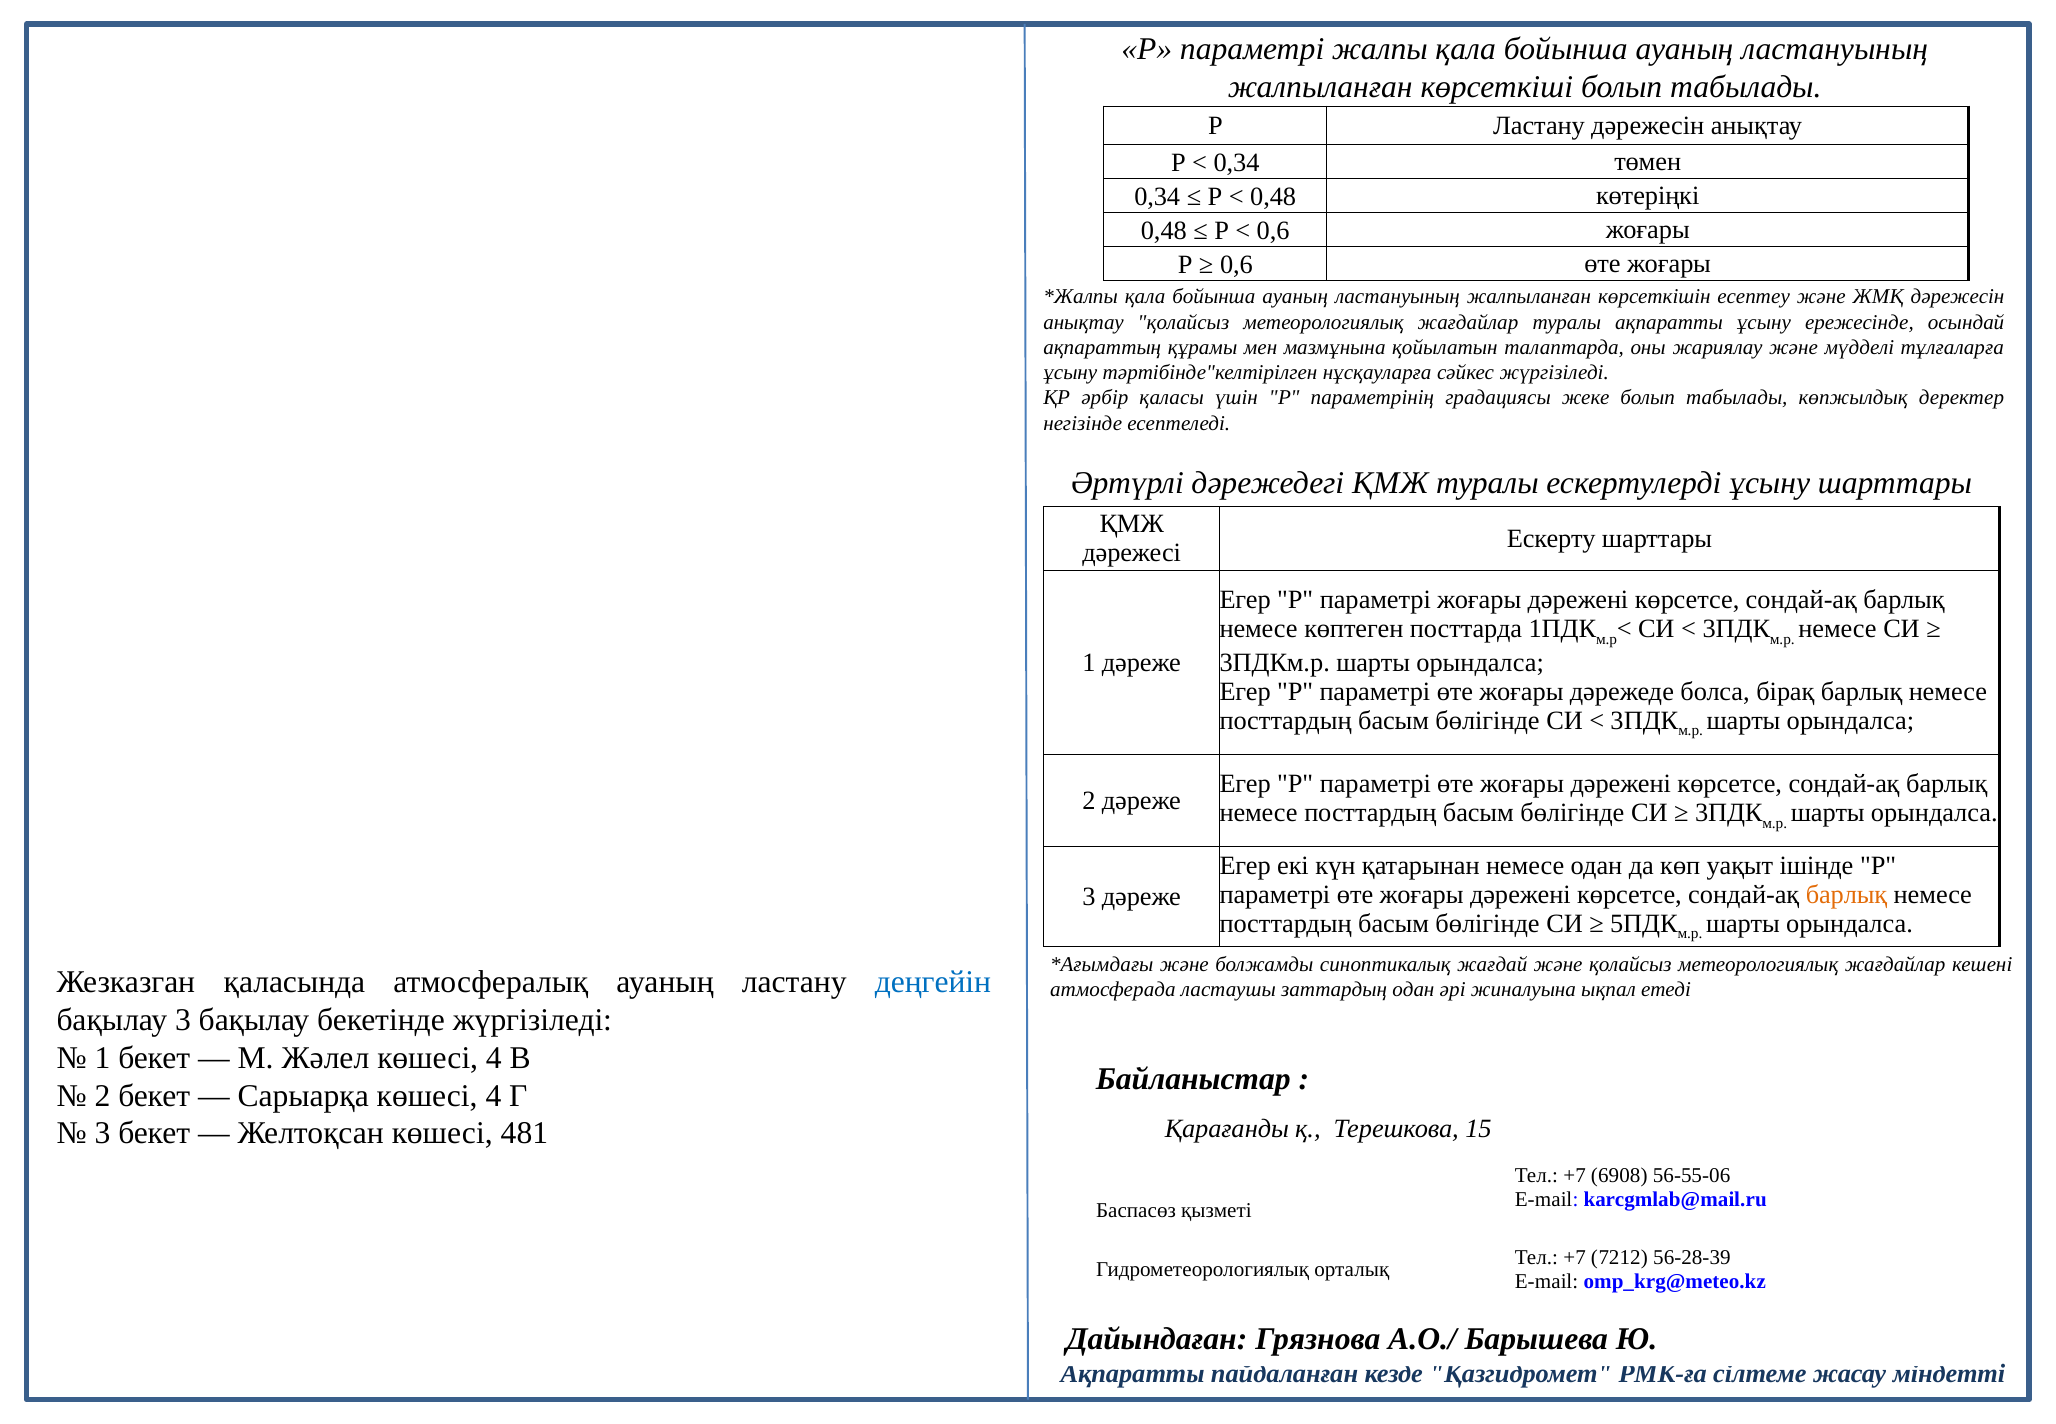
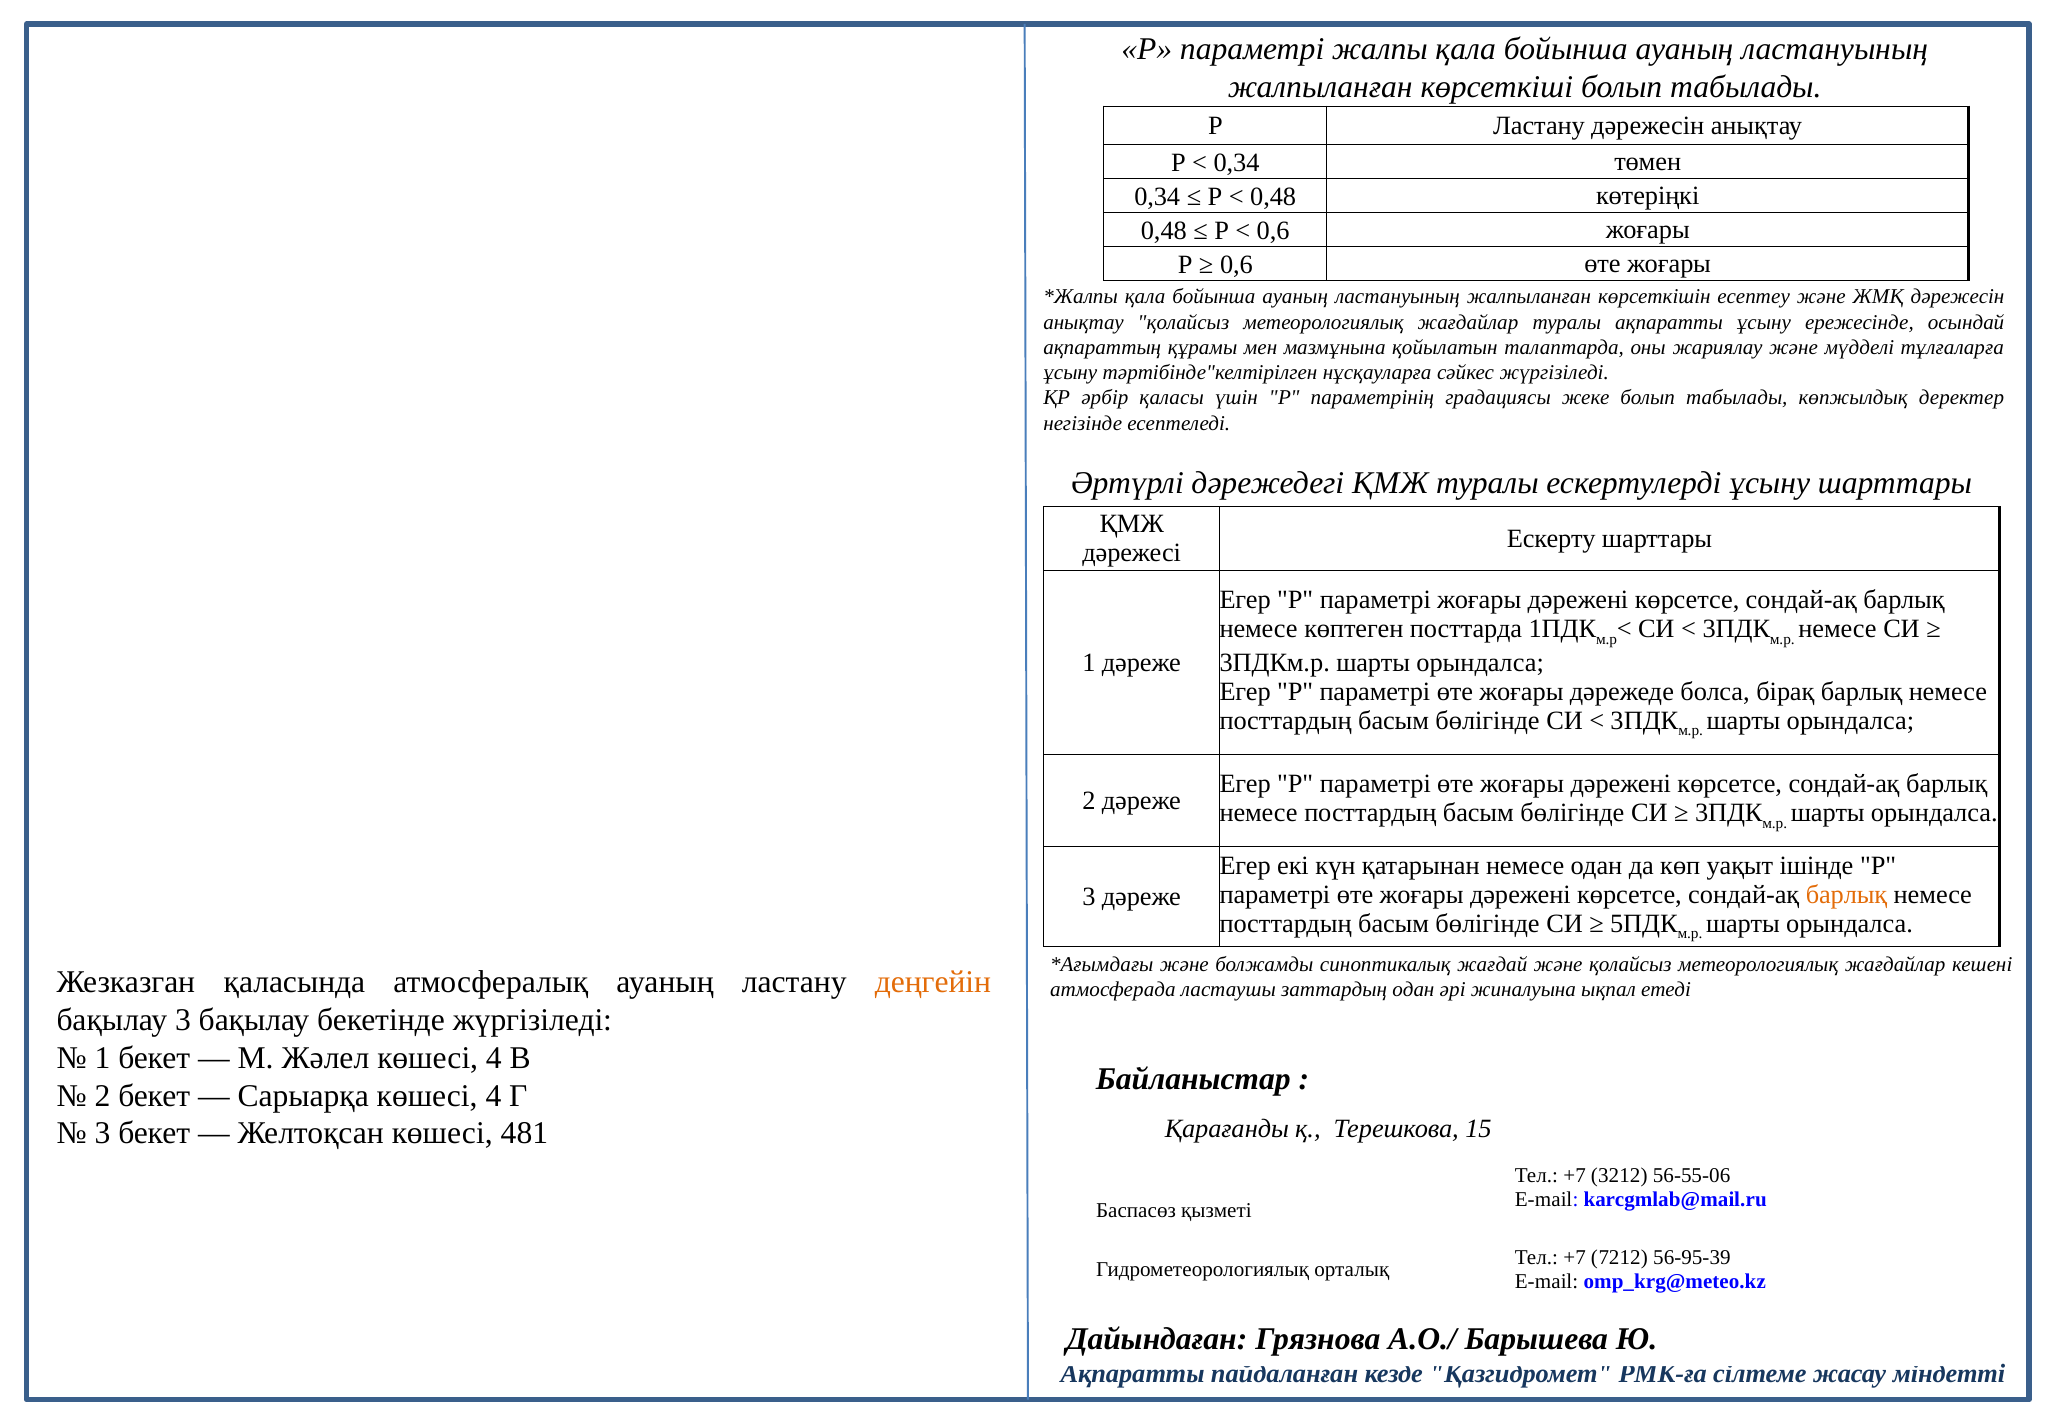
деңгейін colour: blue -> orange (933, 981)
6908: 6908 -> 3212 (1619, 1175)
56-28-39: 56-28-39 -> 56-95-39 (1692, 1257)
